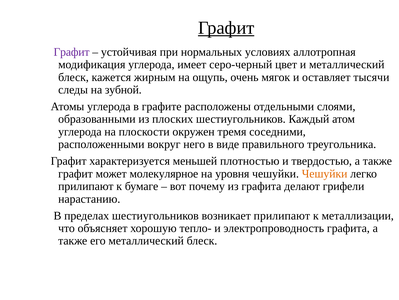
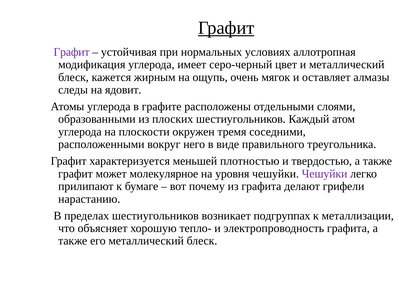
тысячи: тысячи -> алмазы (371, 77)
зубной: зубной -> ядовит (123, 90)
Чешуйки colour: orange -> purple (325, 173)
возникает прилипают: прилипают -> подгруппах (282, 215)
